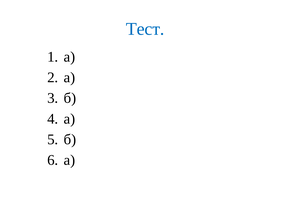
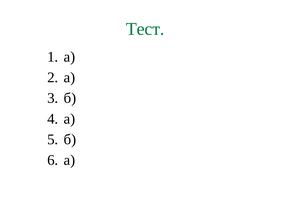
Тест colour: blue -> green (145, 29)
